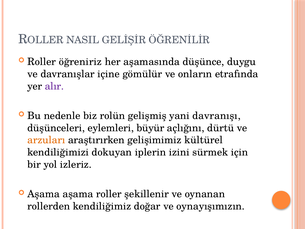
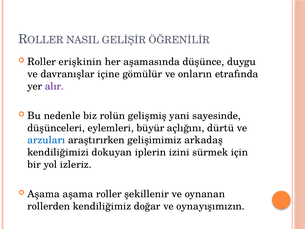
öğreniriz: öğreniriz -> erişkinin (80, 62)
davranışı: davranışı -> sayesinde (217, 116)
arzuları colour: orange -> blue (46, 140)
kültürel: kültürel -> arkadaş (204, 140)
